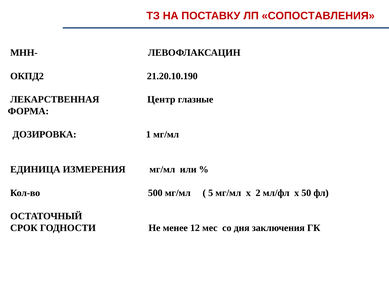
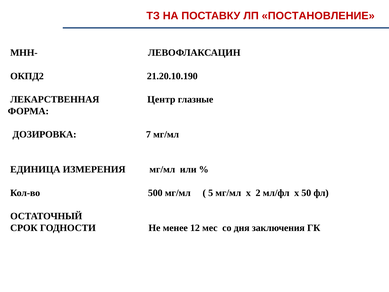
СОПОСТАВЛЕНИЯ: СОПОСТАВЛЕНИЯ -> ПОСТАНОВЛЕНИЕ (318, 16)
1: 1 -> 7 (148, 134)
